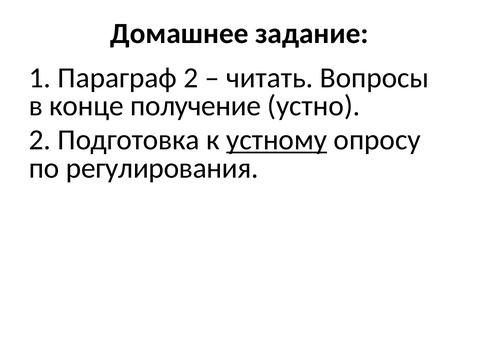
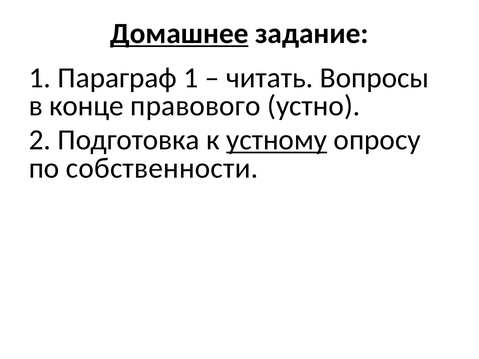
Домашнее underline: none -> present (179, 34)
Параграф 2: 2 -> 1 (191, 78)
получение: получение -> правового (195, 106)
регулирования: регулирования -> собственности (162, 168)
